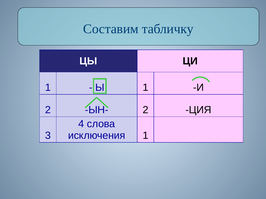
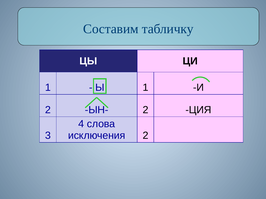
исключения 1: 1 -> 2 (145, 136)
